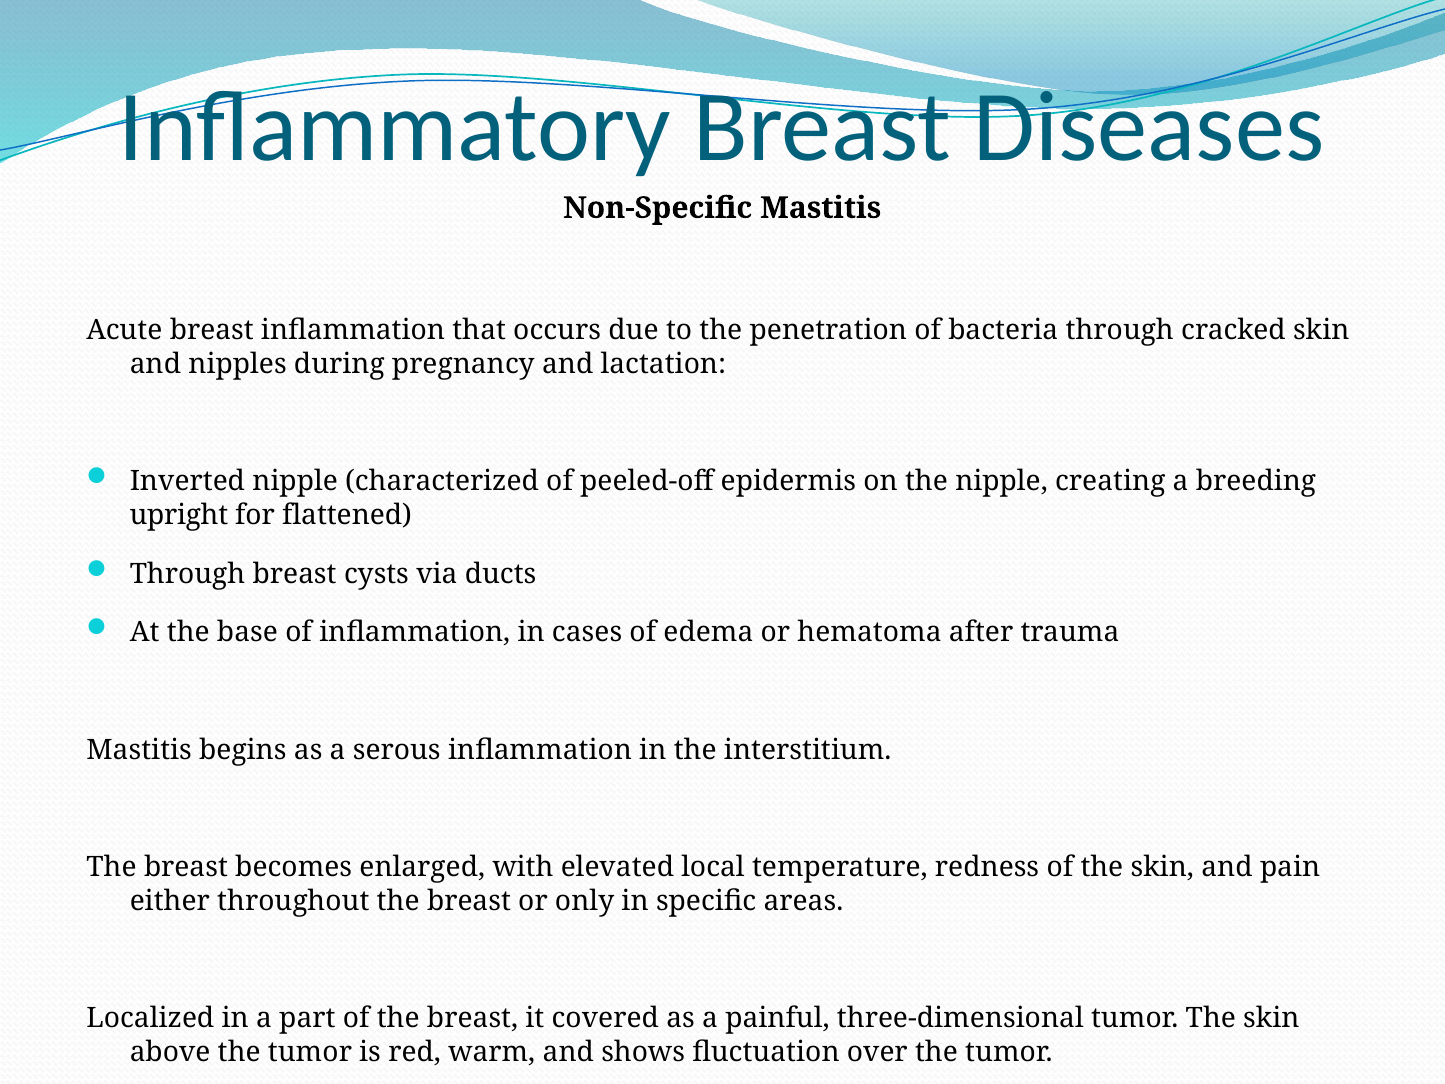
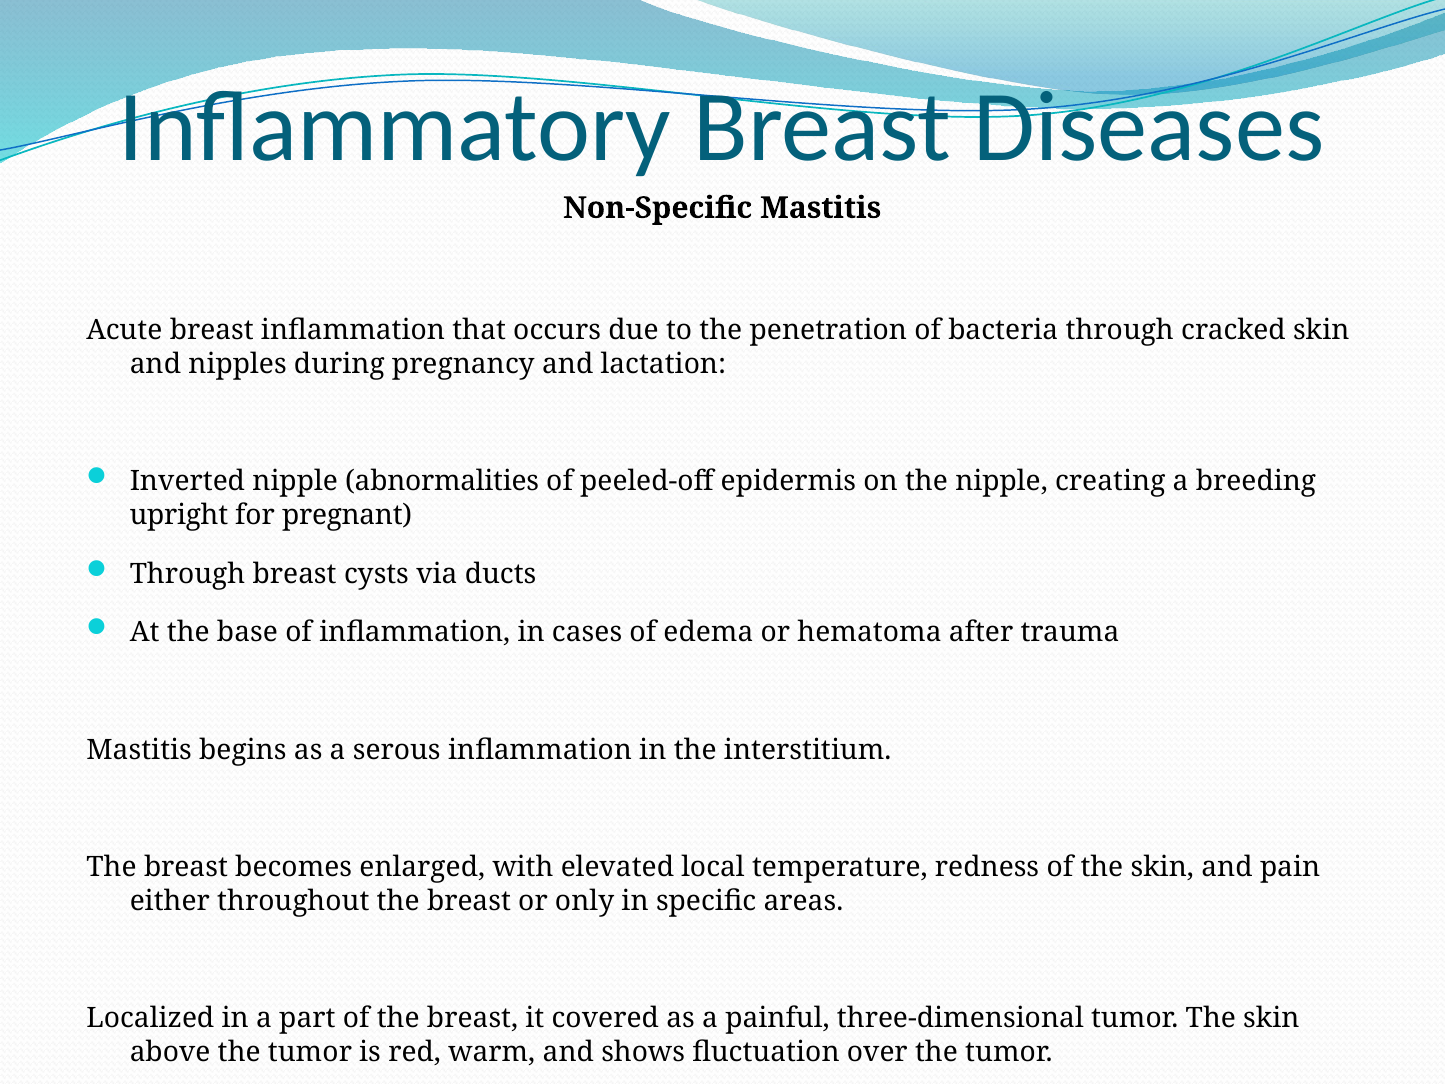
characterized: characterized -> abnormalities (442, 482)
flattened: flattened -> pregnant (347, 515)
